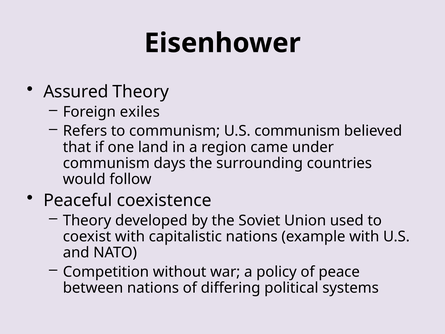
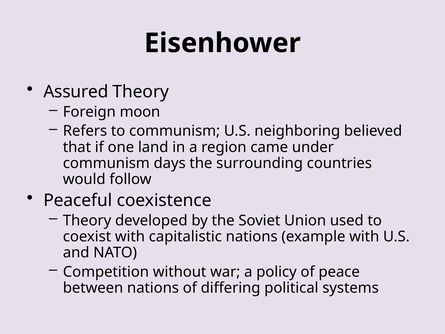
exiles: exiles -> moon (140, 112)
U.S communism: communism -> neighboring (297, 131)
